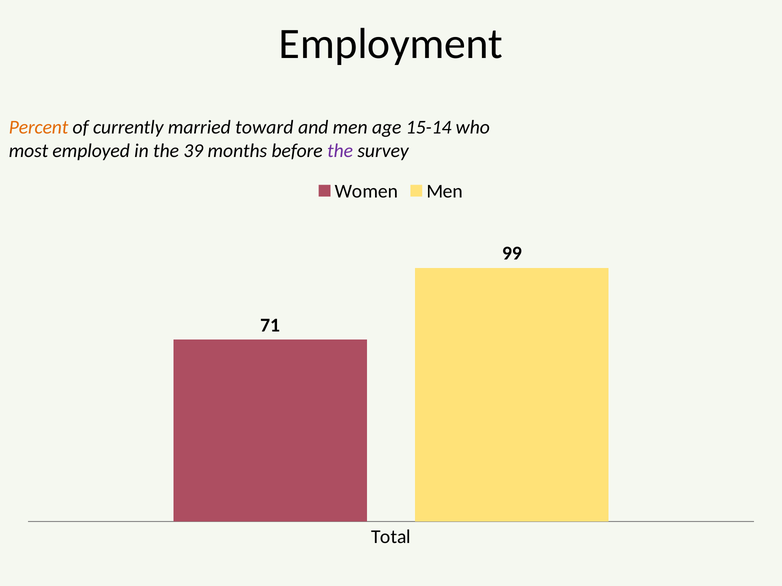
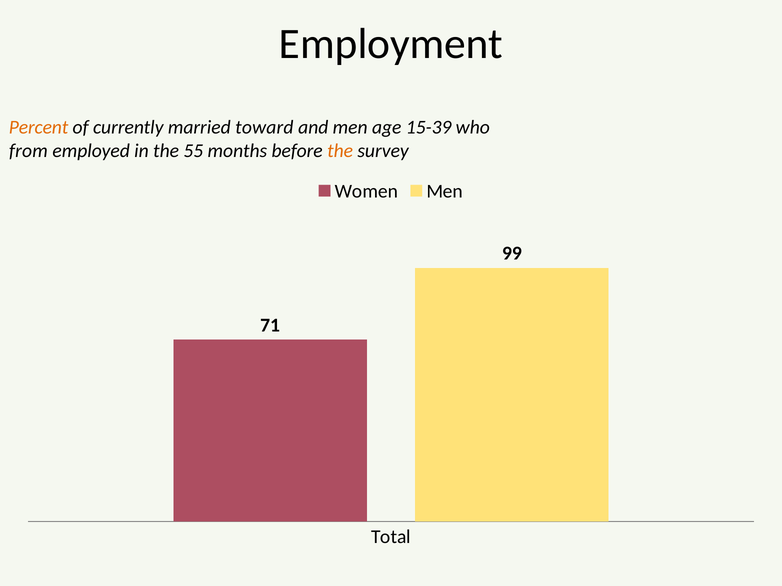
15-14: 15-14 -> 15-39 (429, 128)
most: most -> from (28, 151)
39: 39 -> 55 (193, 151)
the colour: purple -> orange (340, 151)
